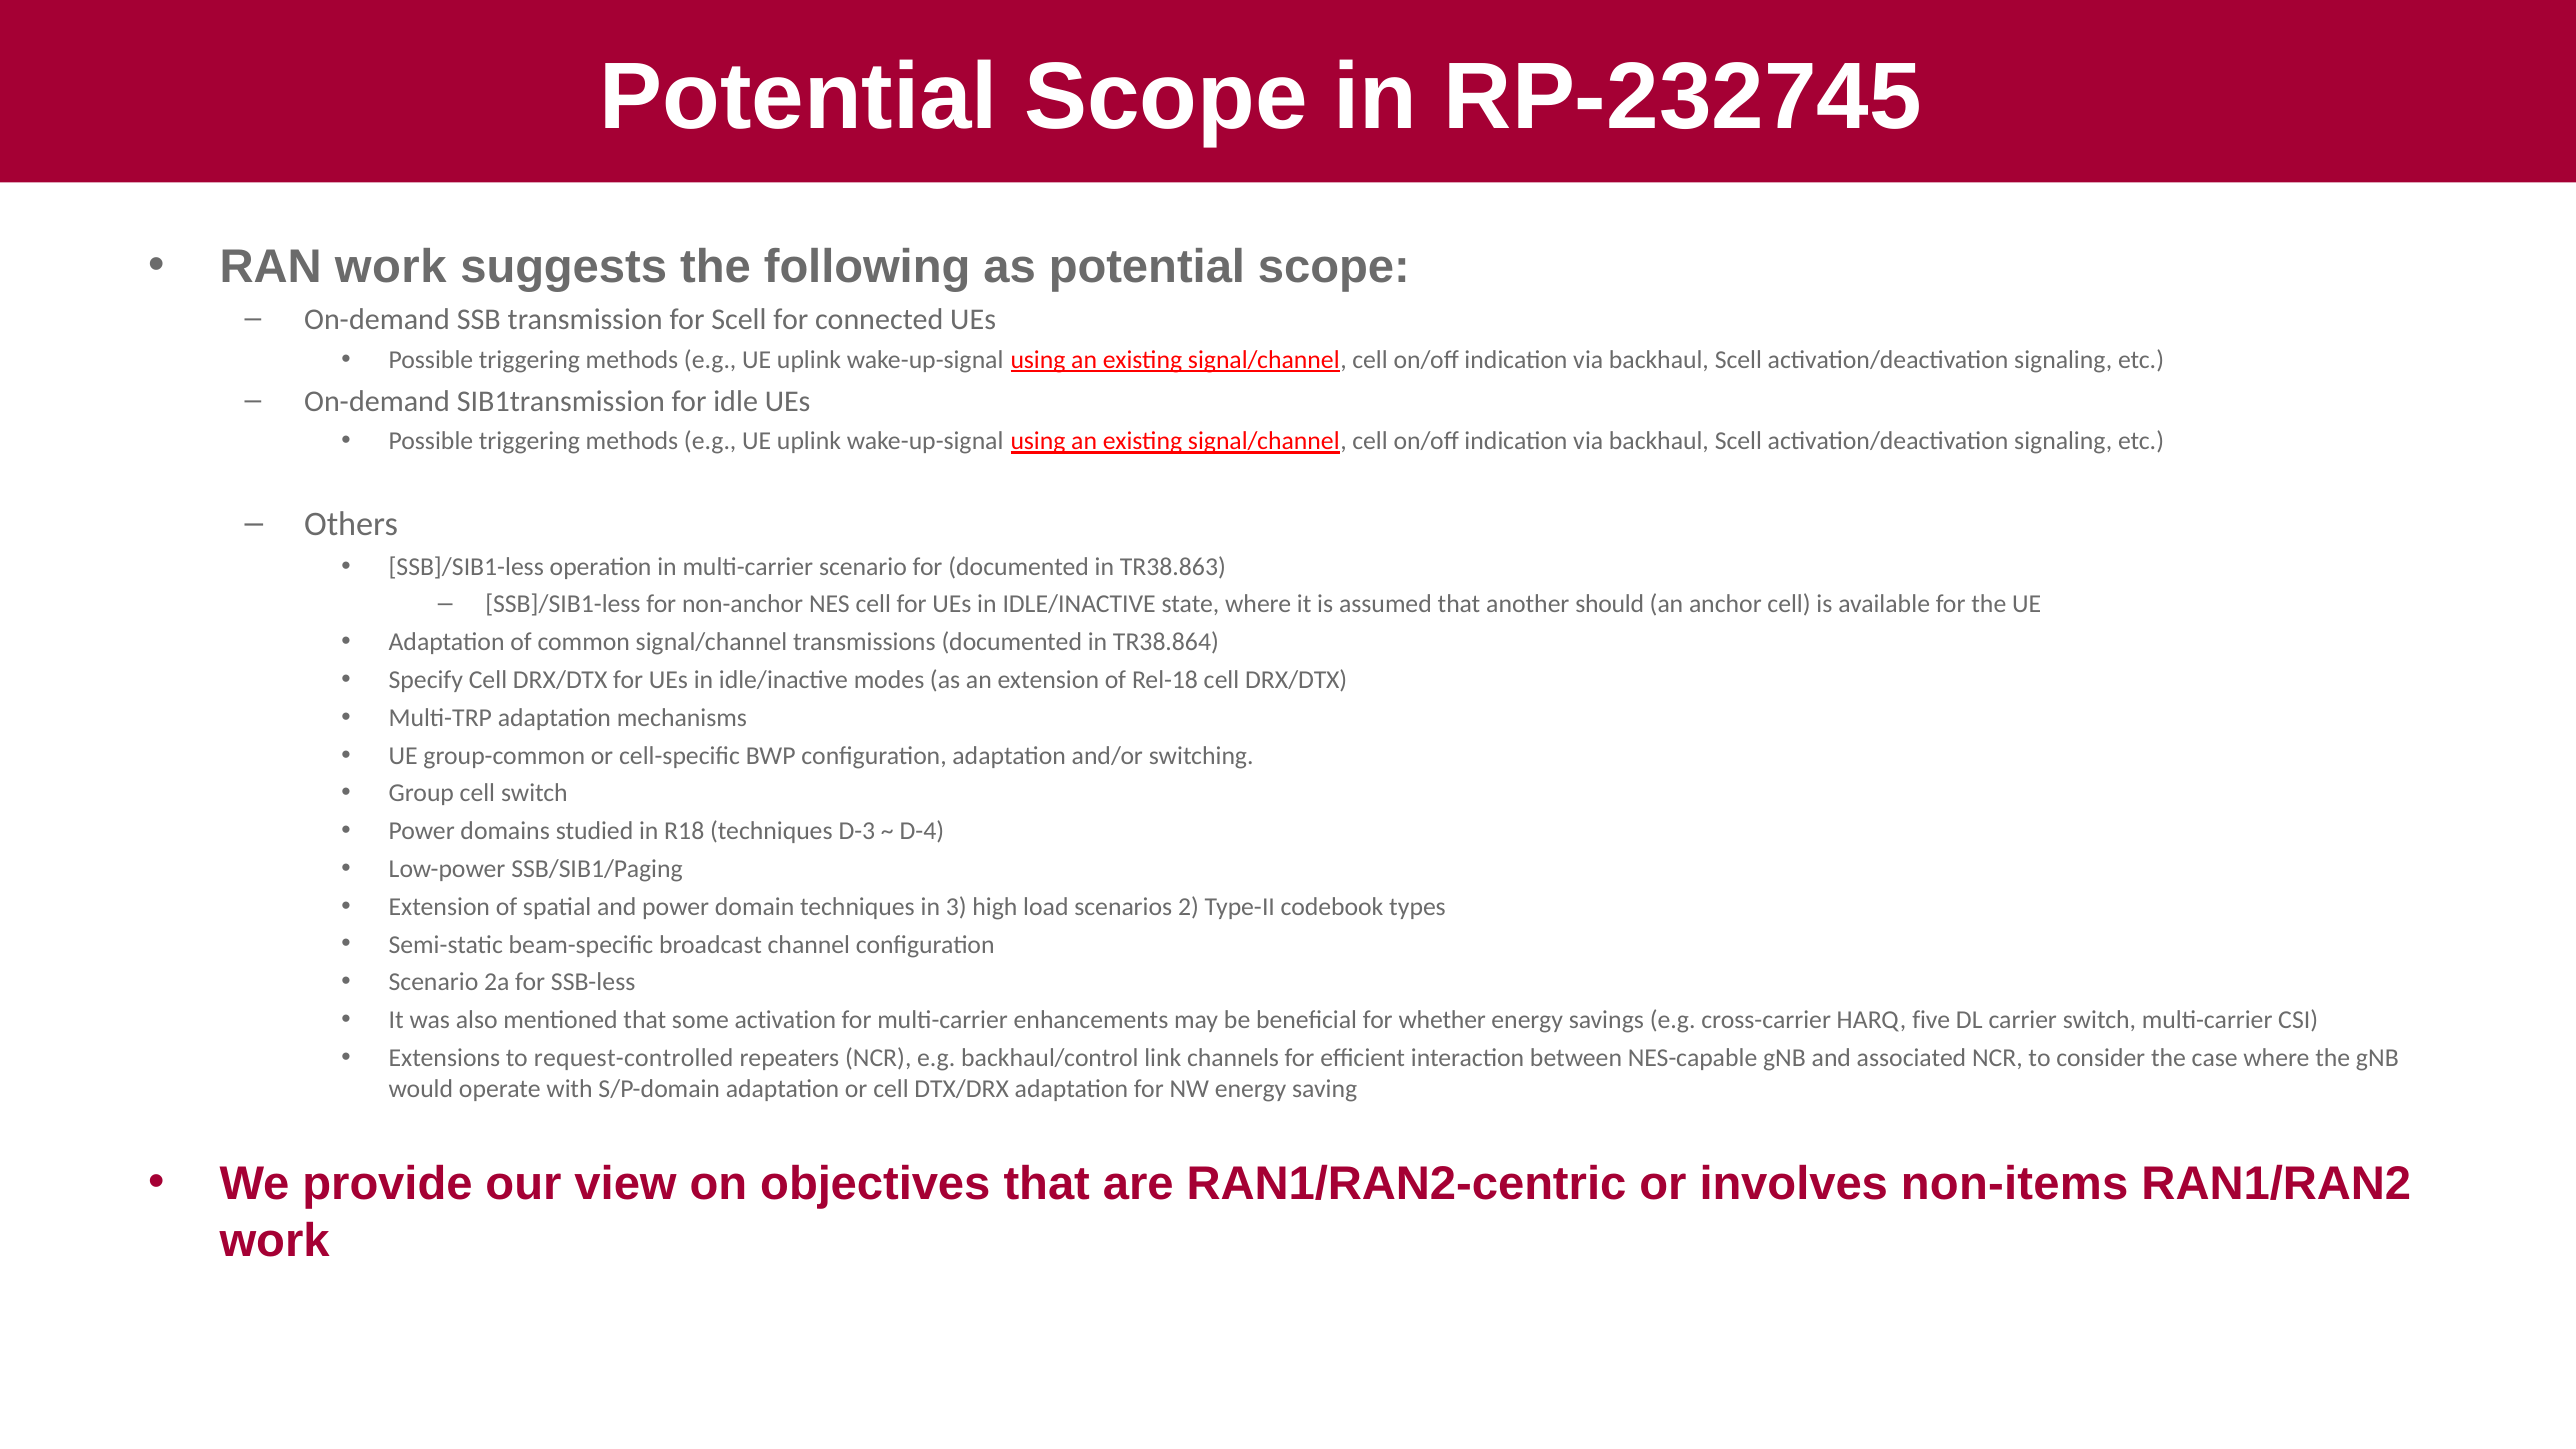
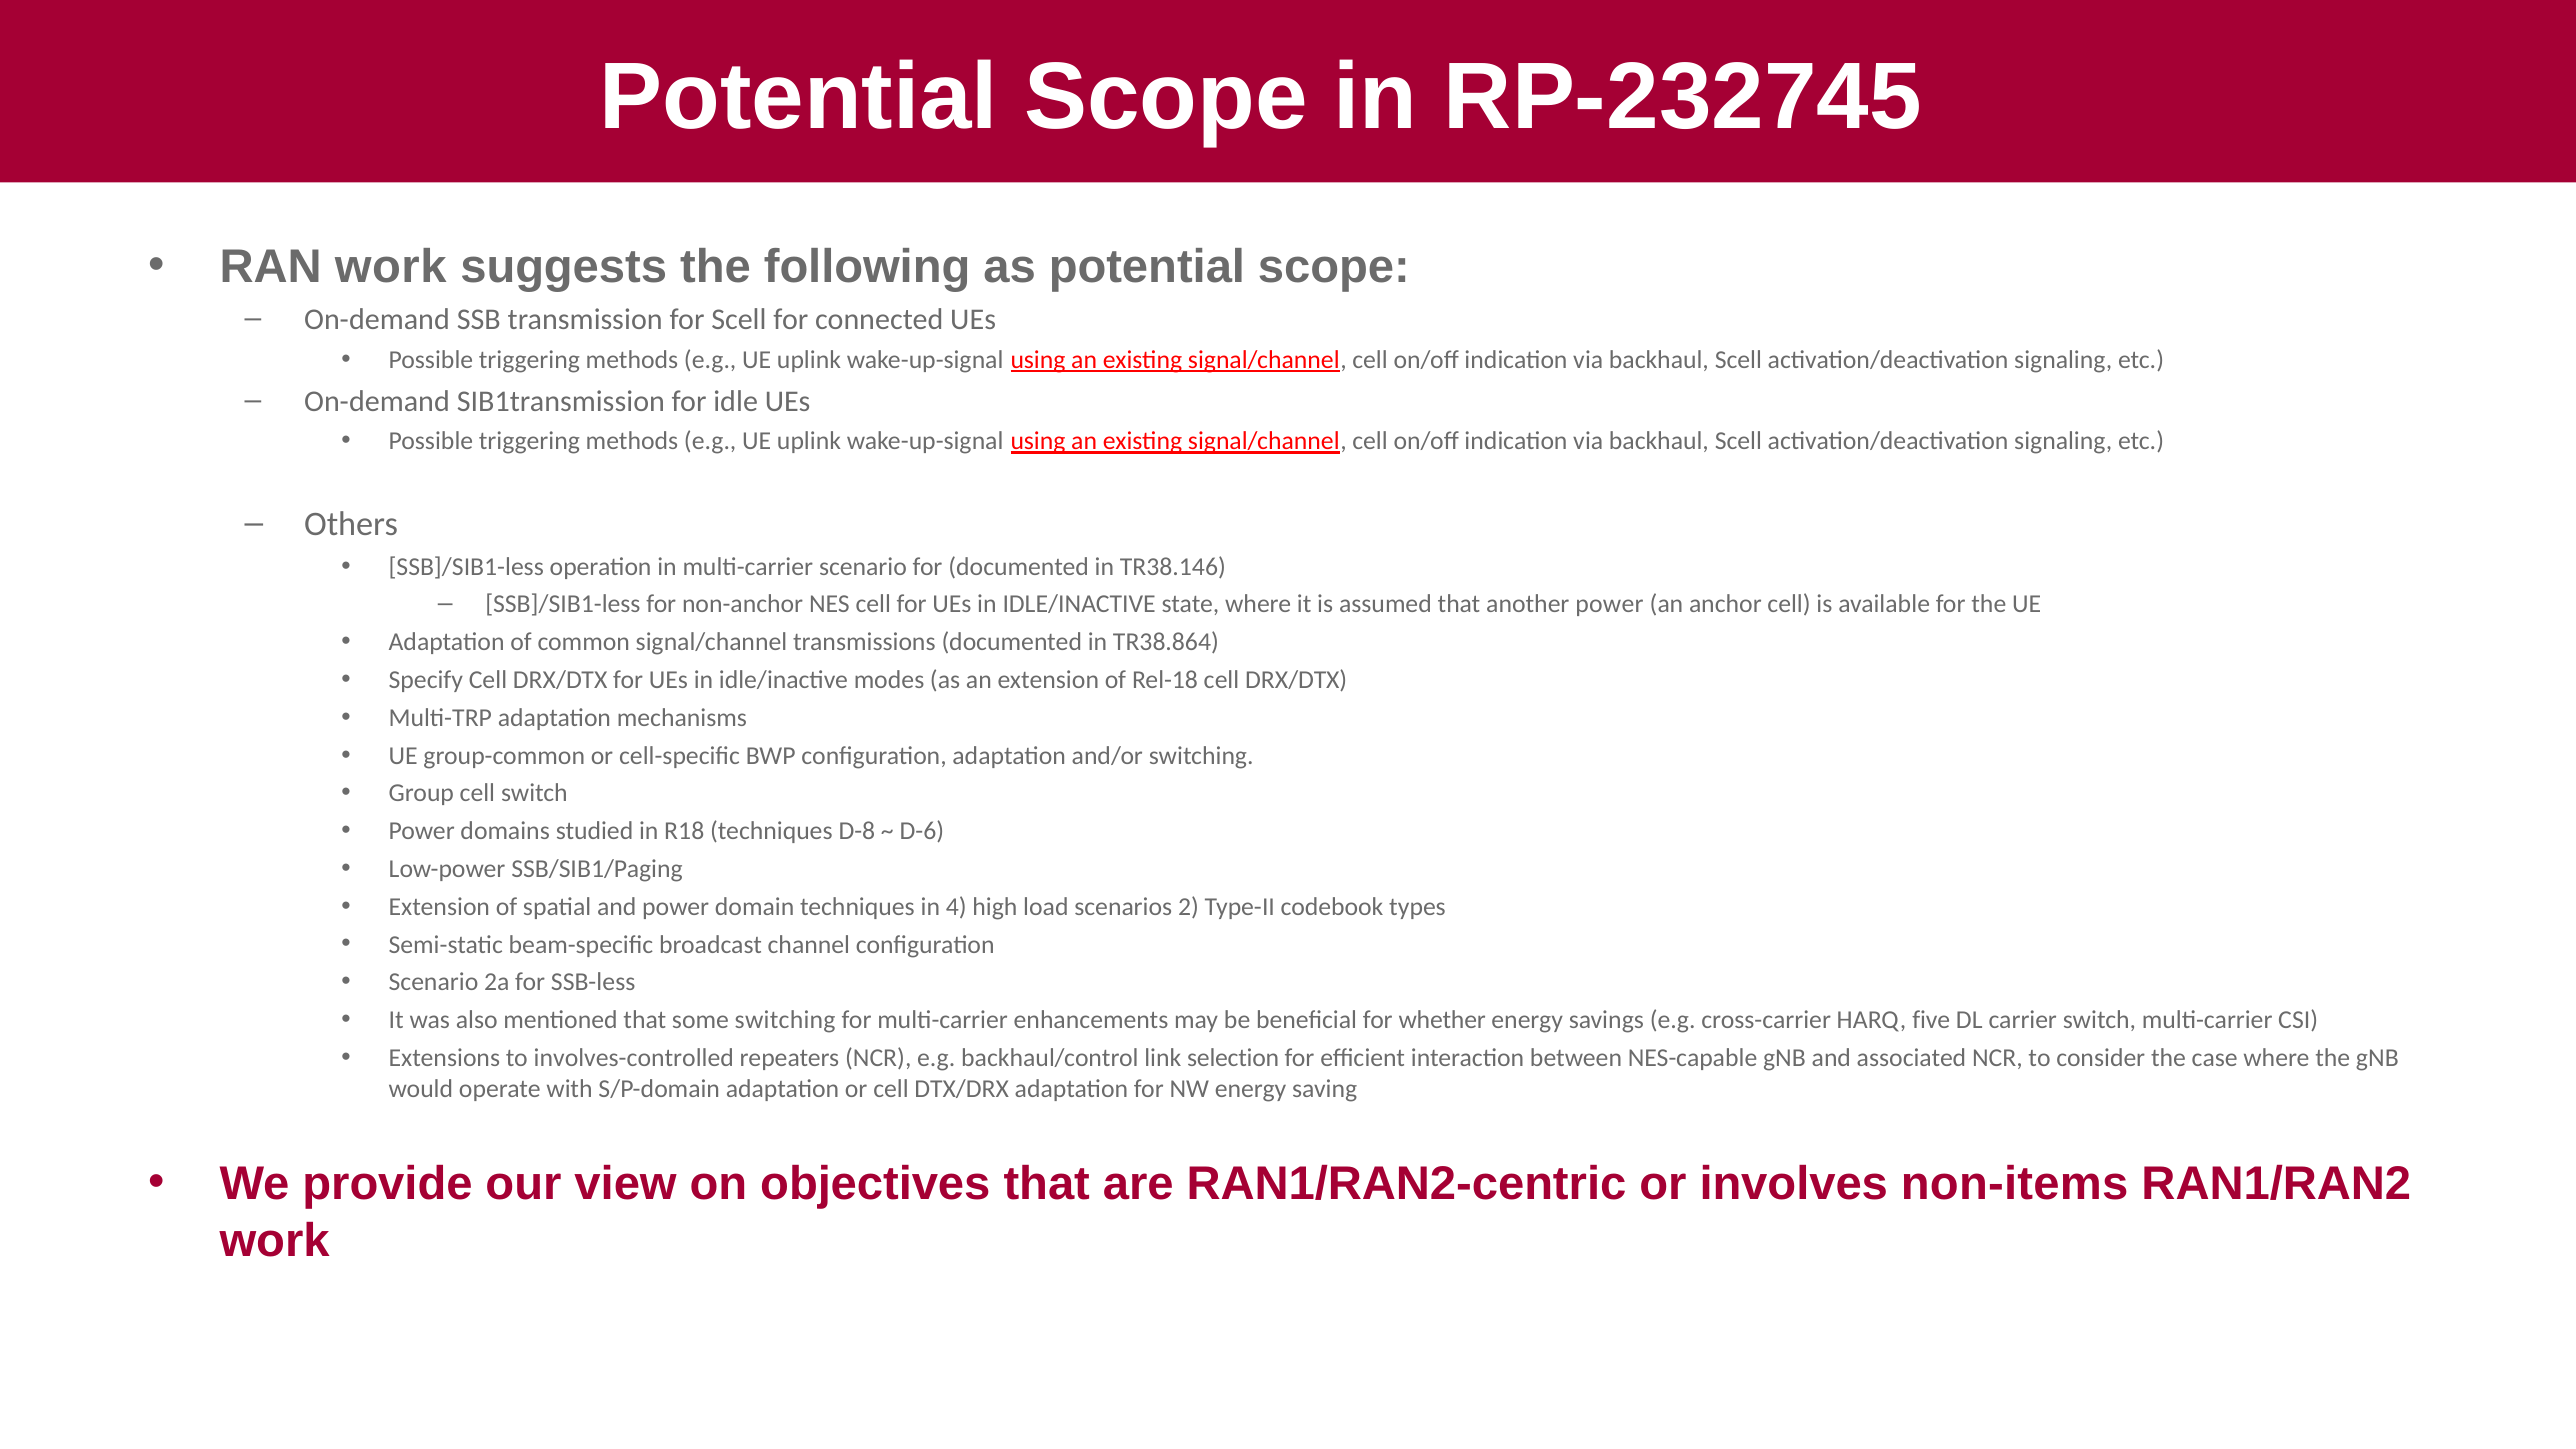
TR38.863: TR38.863 -> TR38.146 (1173, 567)
another should: should -> power (1609, 604)
D-3: D-3 -> D-8 (857, 831)
D-4: D-4 -> D-6 (922, 831)
3: 3 -> 4 (956, 907)
some activation: activation -> switching (785, 1020)
request-controlled: request-controlled -> involves-controlled (634, 1058)
channels: channels -> selection (1233, 1058)
